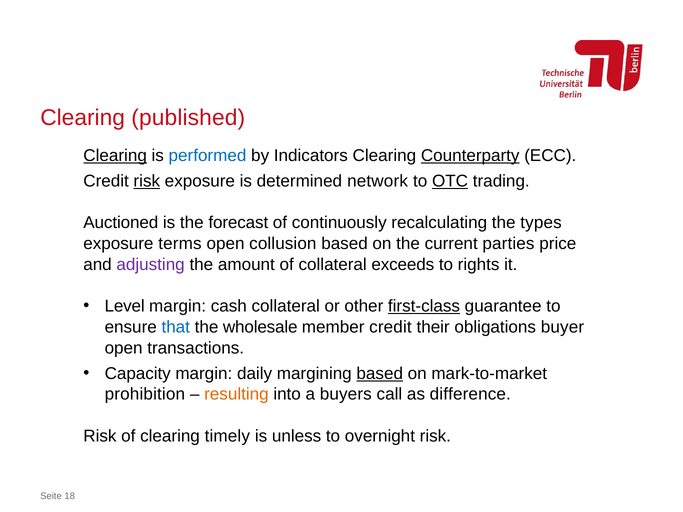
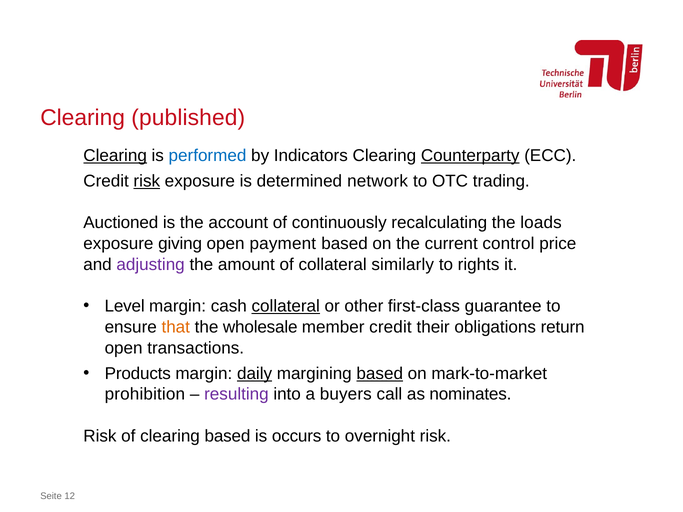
OTC underline: present -> none (450, 181)
forecast: forecast -> account (238, 223)
types: types -> loads (541, 223)
terms: terms -> giving (180, 244)
collusion: collusion -> payment (283, 244)
parties: parties -> control (508, 244)
exceeds: exceeds -> similarly (403, 265)
collateral underline: none -> present (286, 306)
first-class underline: present -> none (424, 306)
that colour: blue -> orange (176, 327)
buyer: buyer -> return (563, 327)
Capacity: Capacity -> Products (138, 374)
daily underline: none -> present (255, 374)
resulting colour: orange -> purple (236, 395)
difference: difference -> nominates (470, 395)
clearing timely: timely -> based (227, 436)
unless: unless -> occurs (297, 436)
18: 18 -> 12 (70, 496)
